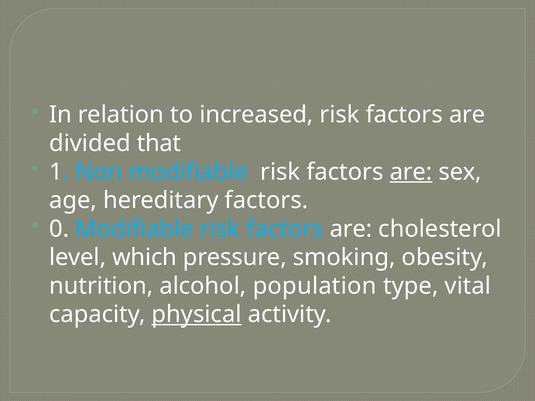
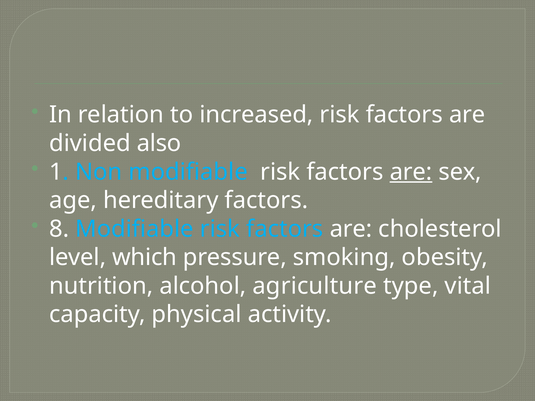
that: that -> also (159, 143)
0: 0 -> 8 (59, 229)
population: population -> agriculture (315, 286)
physical underline: present -> none (197, 315)
